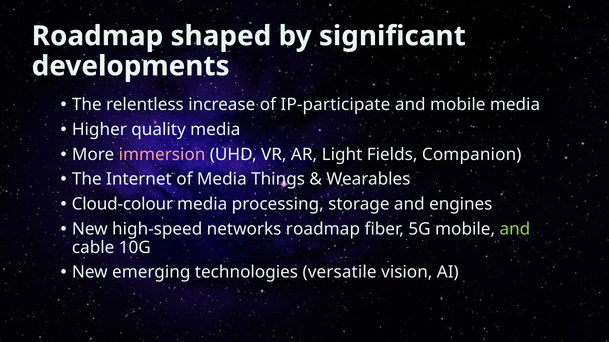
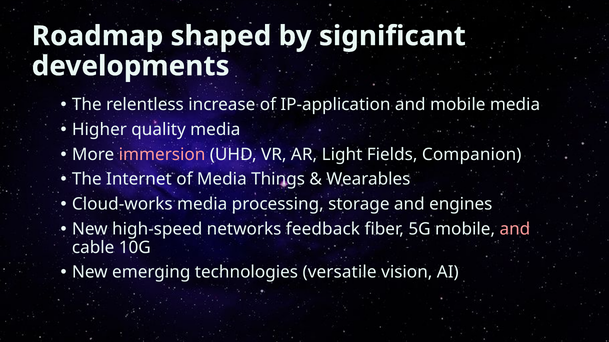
IP-participate: IP-participate -> IP-application (335, 105)
Cloud-colour: Cloud-colour -> Cloud-works (122, 204)
networks roadmap: roadmap -> feedback (323, 229)
and colour: light green -> pink (515, 229)
